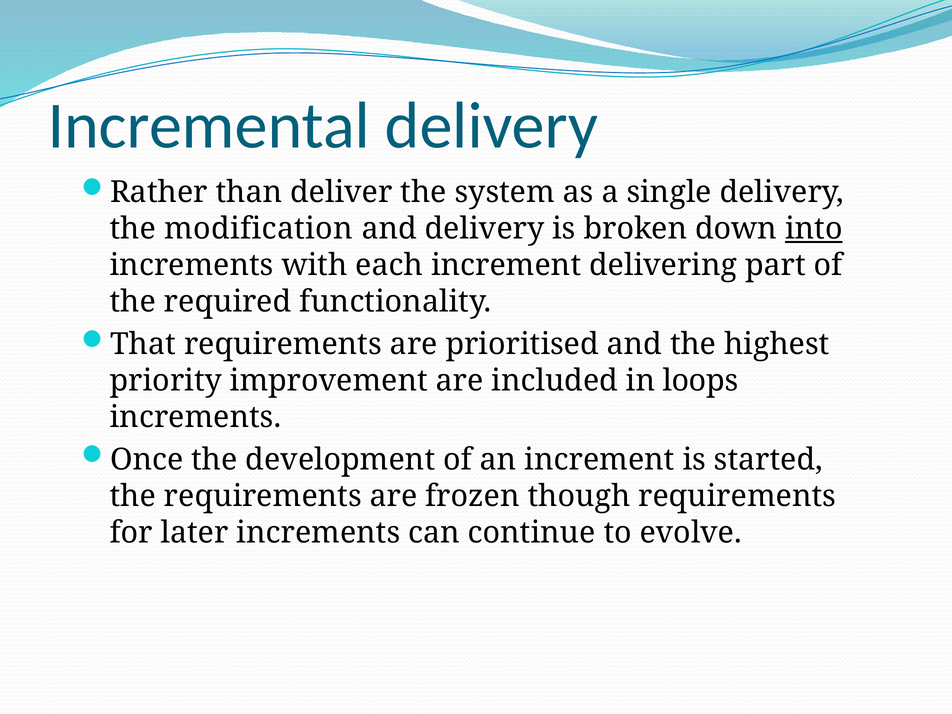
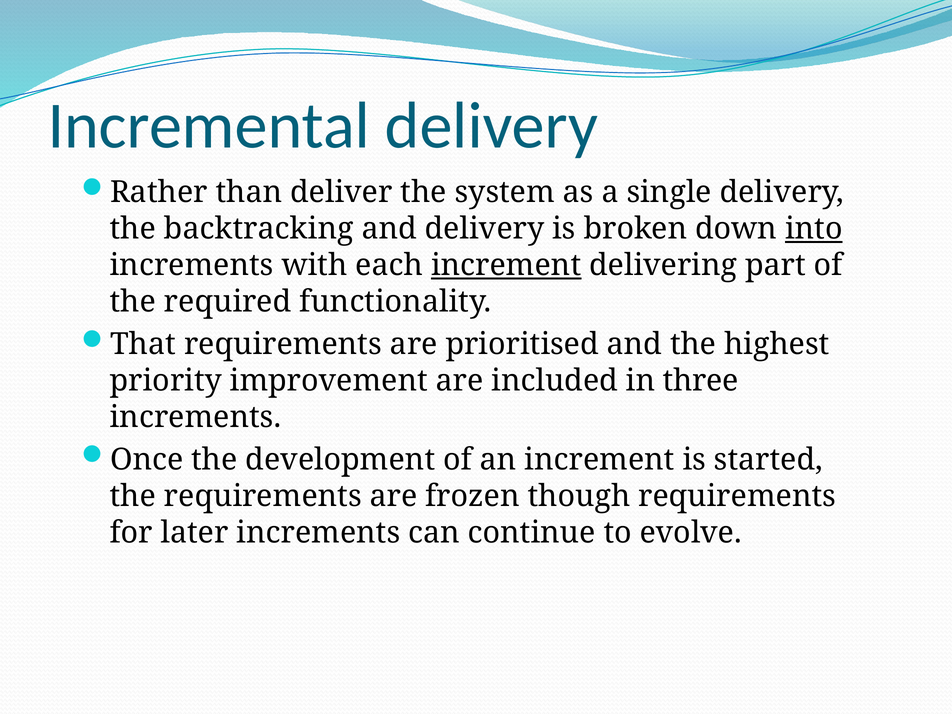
modification: modification -> backtracking (259, 229)
increment underline: none -> present (506, 265)
loops: loops -> three (700, 381)
